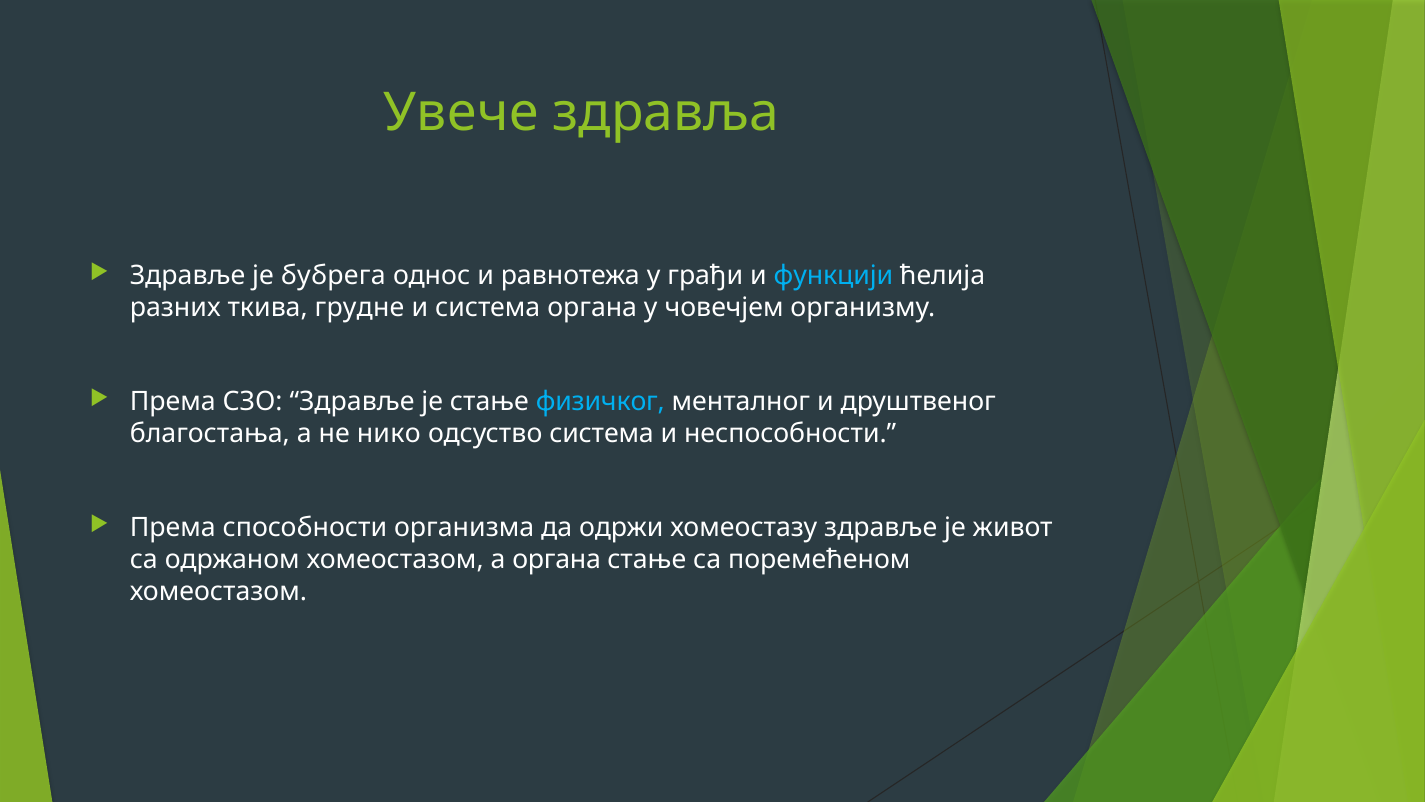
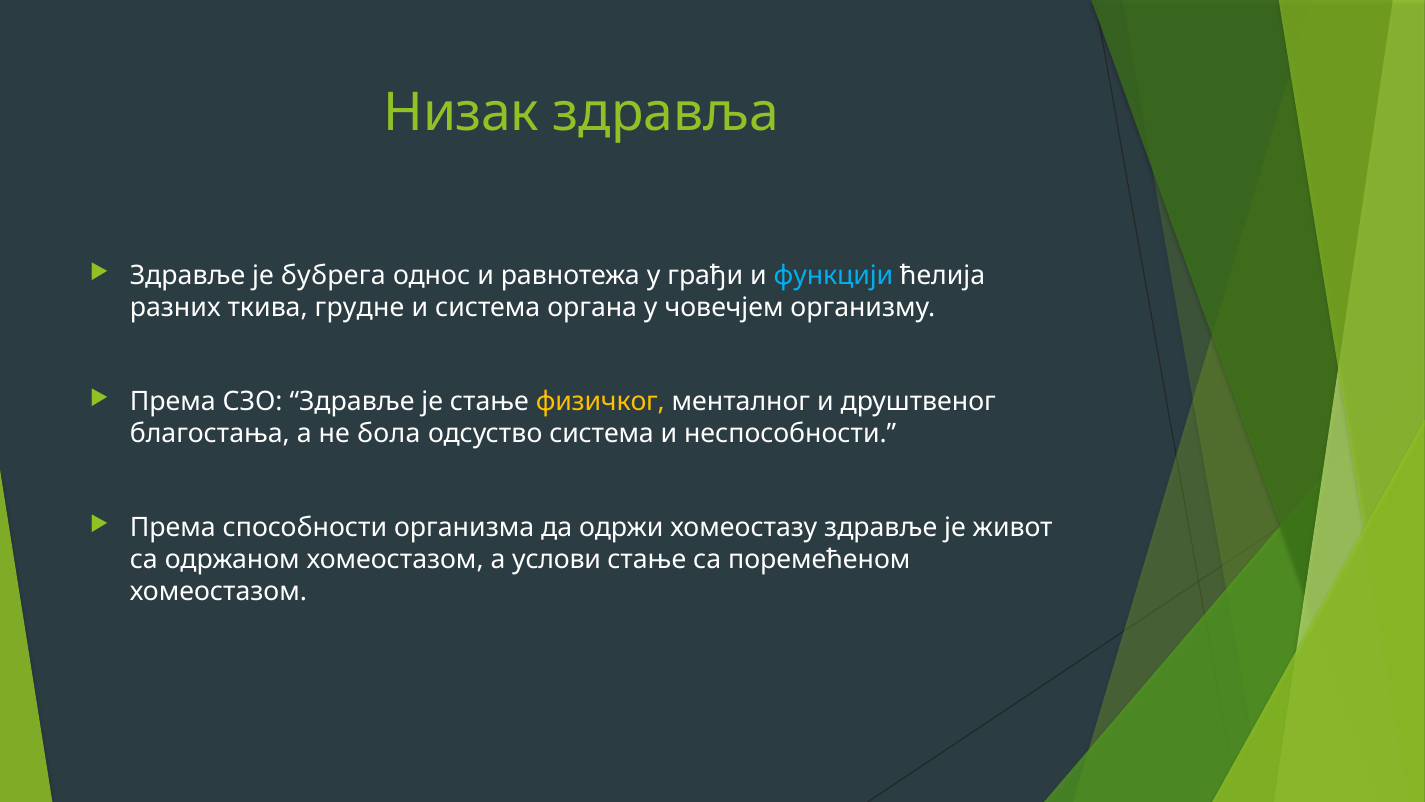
Увече: Увече -> Низак (461, 112)
физичког colour: light blue -> yellow (600, 402)
нико: нико -> бола (389, 434)
а органа: органа -> услови (557, 560)
